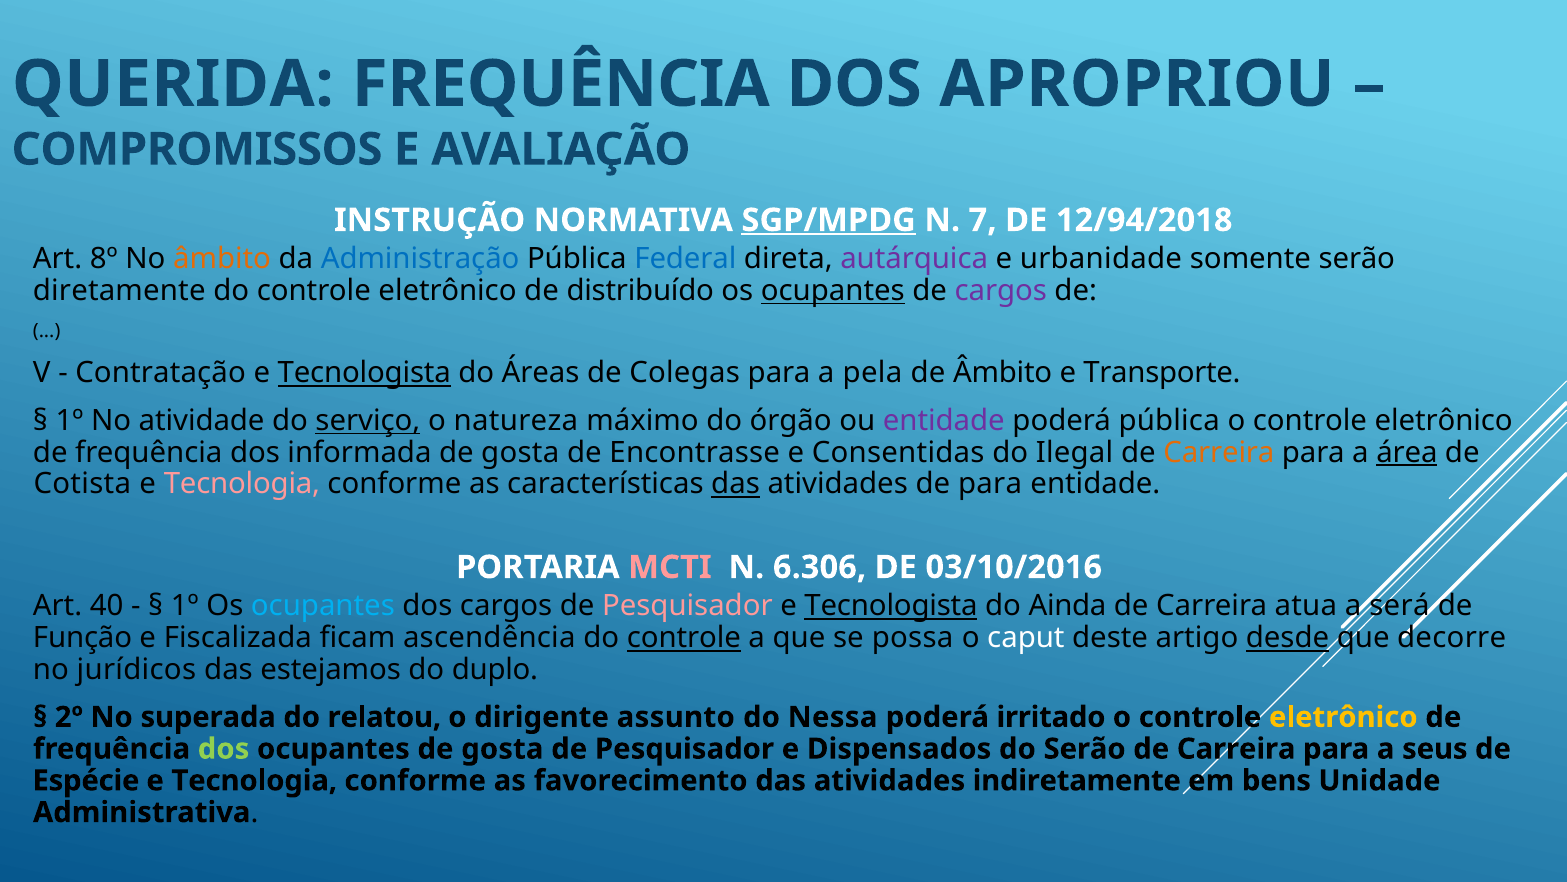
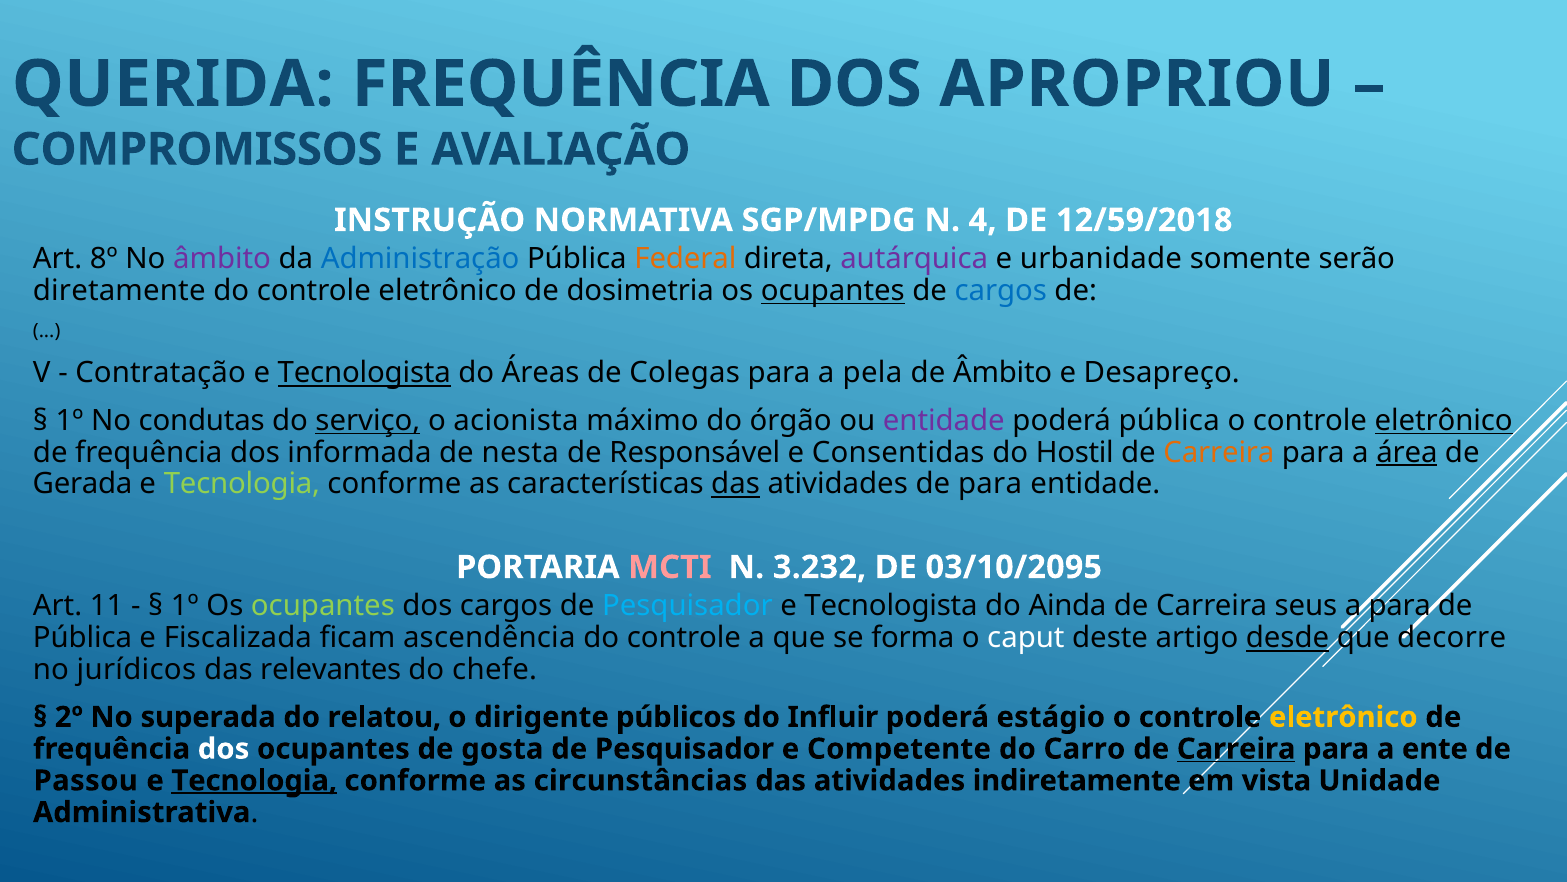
SGP/MPDG underline: present -> none (829, 220)
7: 7 -> 4 (983, 220)
12/94/2018: 12/94/2018 -> 12/59/2018 (1144, 220)
âmbito colour: orange -> purple (222, 259)
Federal colour: blue -> orange (685, 259)
distribuído: distribuído -> dosimetria (640, 291)
cargos colour: purple -> blue (1001, 291)
Transporte: Transporte -> Desapreço (1162, 373)
atividade: atividade -> condutas (202, 420)
natureza: natureza -> acionista (516, 420)
eletrônico underline: none -> present (1444, 420)
gosta: gosta -> nesta (520, 452)
Encontrasse: Encontrasse -> Responsável (695, 452)
Ilegal: Ilegal -> Hostil (1075, 452)
Cotista: Cotista -> Gerada (83, 484)
Tecnologia colour: pink -> light green (242, 484)
6.306: 6.306 -> 3.232 (820, 567)
03/10/2016: 03/10/2016 -> 03/10/2095 (1014, 567)
40: 40 -> 11 (107, 606)
ocupantes colour: light blue -> light green (323, 606)
Pesquisador colour: pink -> light blue (687, 606)
Tecnologista underline: present -> none (891, 606)
atua: atua -> seus (1306, 606)
a será: será -> para (1400, 606)
Função: Função -> Pública (82, 638)
controle underline: present -> none (684, 638)
possa: possa -> forma (913, 638)
estejamos: estejamos -> relevantes (331, 669)
duplo: duplo -> chefe (495, 669)
assunto: assunto -> públicos (676, 717)
Nessa: Nessa -> Influir (833, 717)
irritado: irritado -> estágio (1051, 717)
dos colour: light green -> white (224, 748)
Dispensados: Dispensados -> Competente (899, 748)
do Serão: Serão -> Carro (1084, 748)
Carreira underline: none -> present (1236, 748)
seus: seus -> ente (1435, 748)
Espécie: Espécie -> Passou (86, 780)
Tecnologia underline: none -> present (254, 780)
favorecimento: favorecimento -> circunstâncias (640, 780)
bens: bens -> vista (1276, 780)
